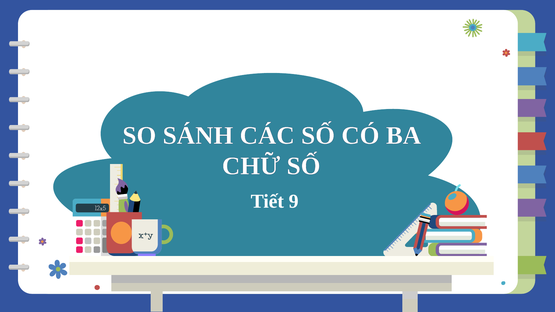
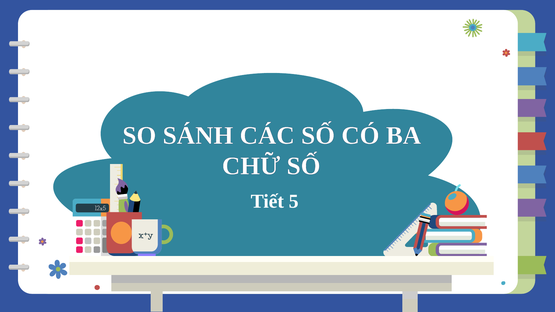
9: 9 -> 5 (294, 201)
